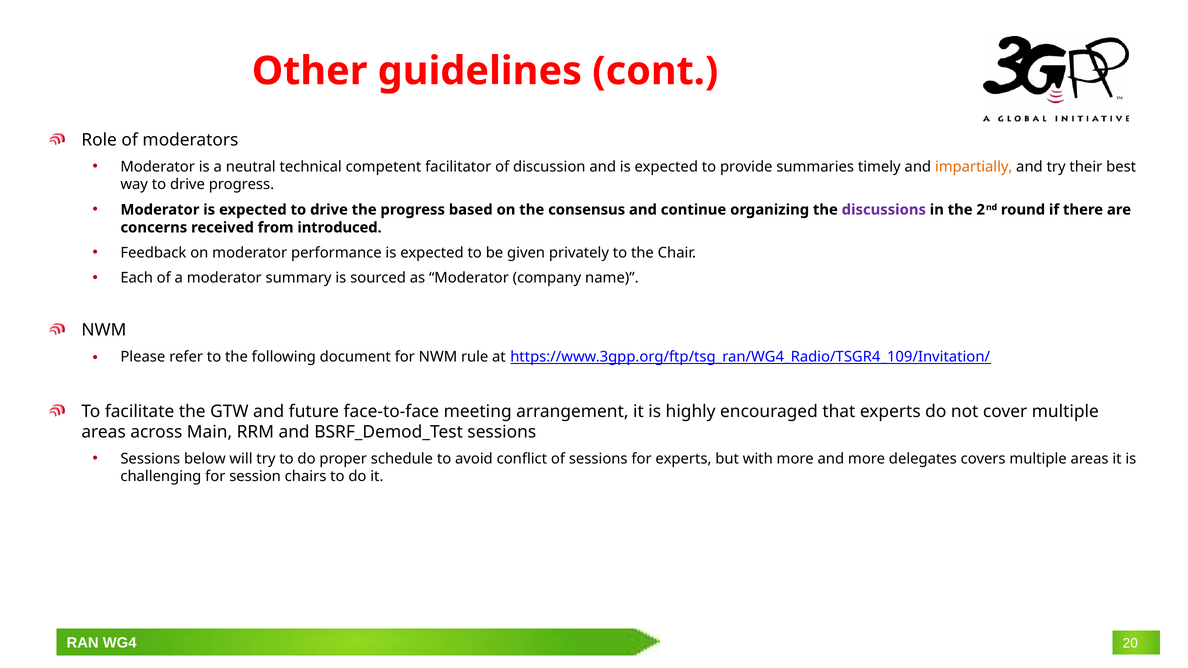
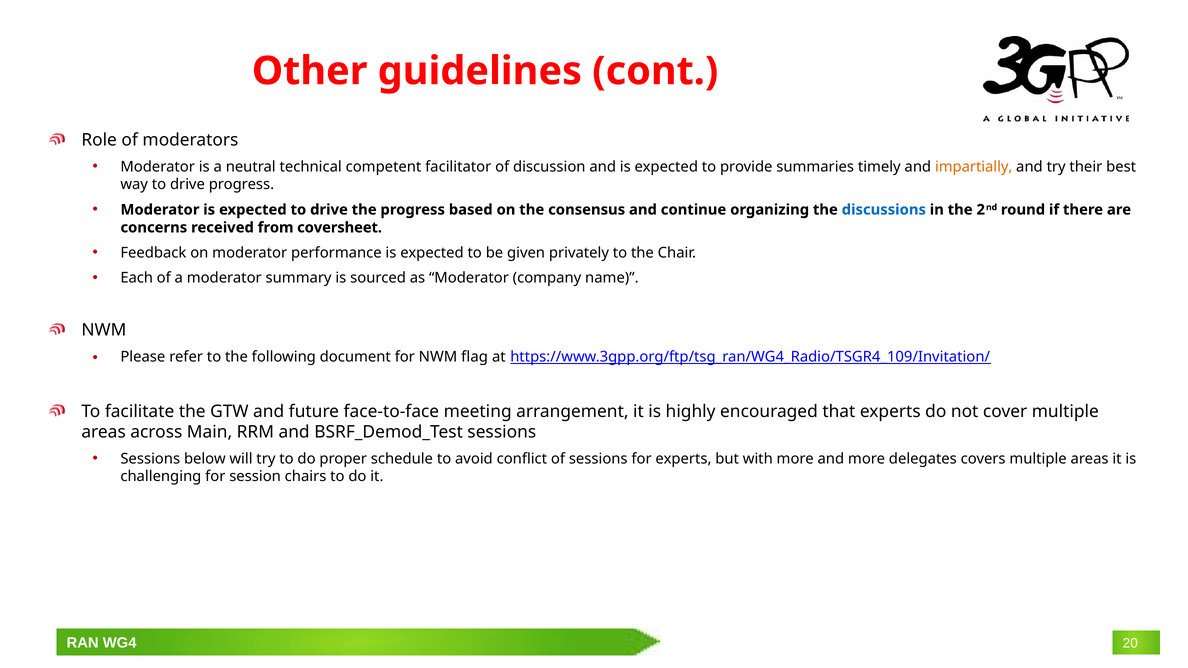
discussions colour: purple -> blue (884, 210)
introduced: introduced -> coversheet (340, 228)
rule: rule -> flag (475, 357)
